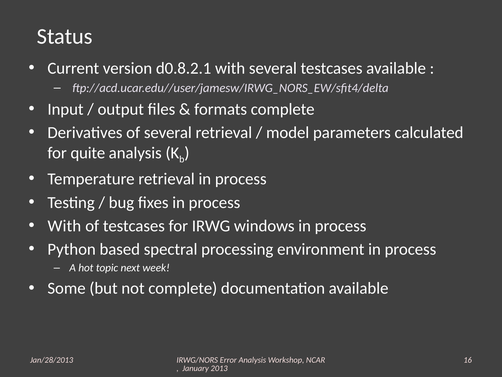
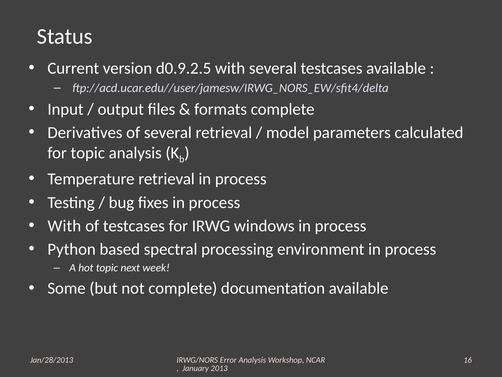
d0.8.2.1: d0.8.2.1 -> d0.9.2.5 (184, 68)
for quite: quite -> topic (88, 153)
